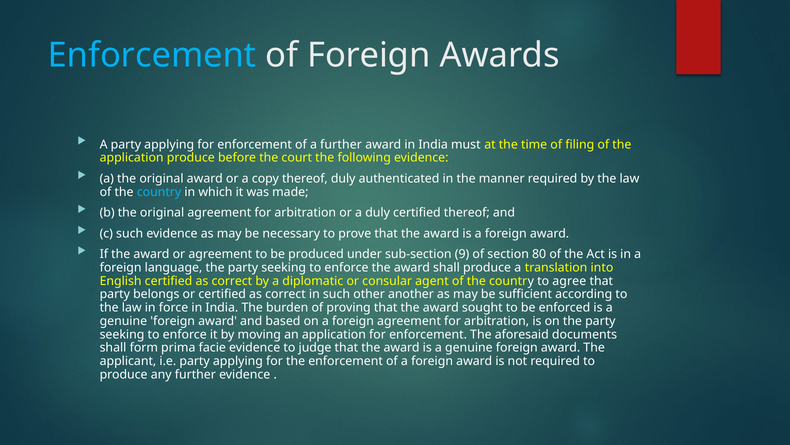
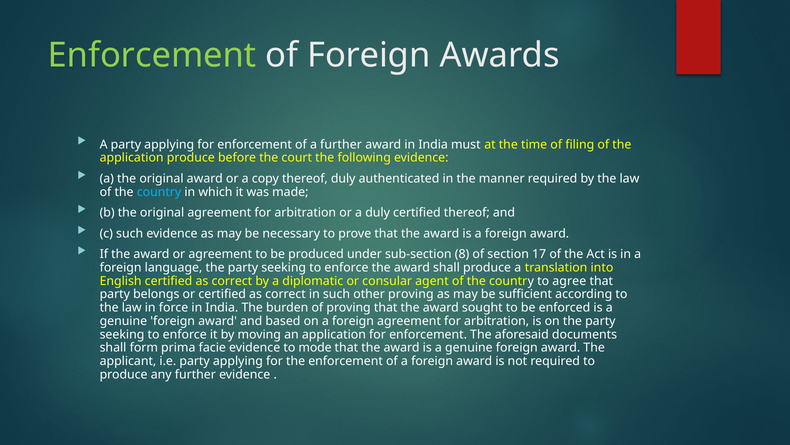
Enforcement colour: light blue -> light green (152, 55)
9: 9 -> 8 (462, 254)
80: 80 -> 17 (539, 254)
other another: another -> proving (411, 294)
judge: judge -> mode (315, 347)
